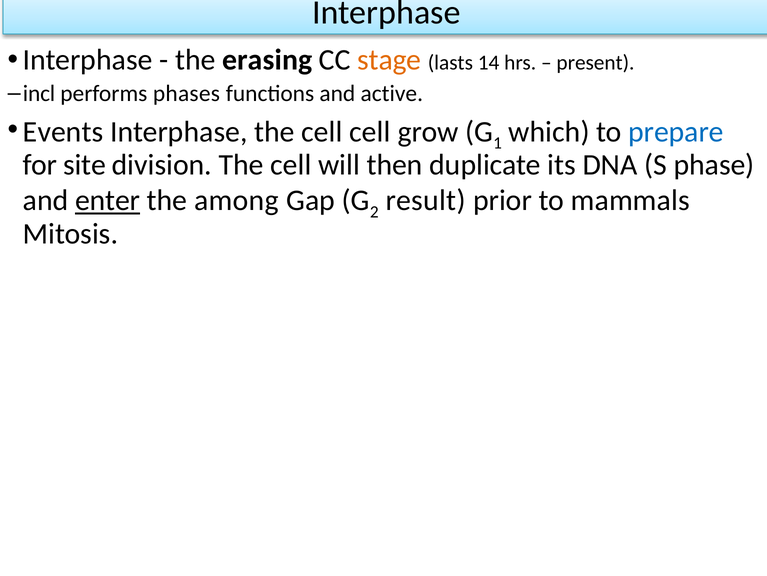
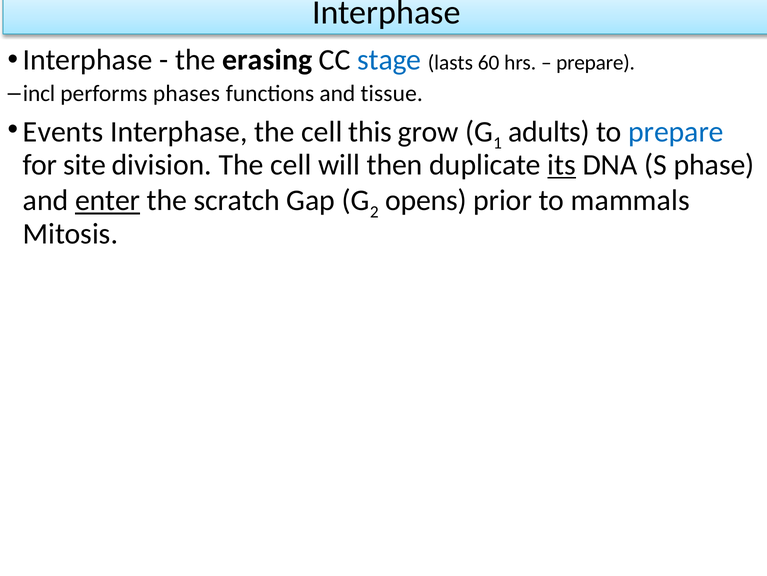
stage colour: orange -> blue (389, 60)
14: 14 -> 60 (489, 63)
present: present -> prepare (596, 63)
active: active -> tissue (392, 93)
cell cell: cell -> this (370, 131)
which: which -> adults (549, 131)
its underline: none -> present (562, 165)
among: among -> scratch (237, 200)
result: result -> opens (426, 200)
